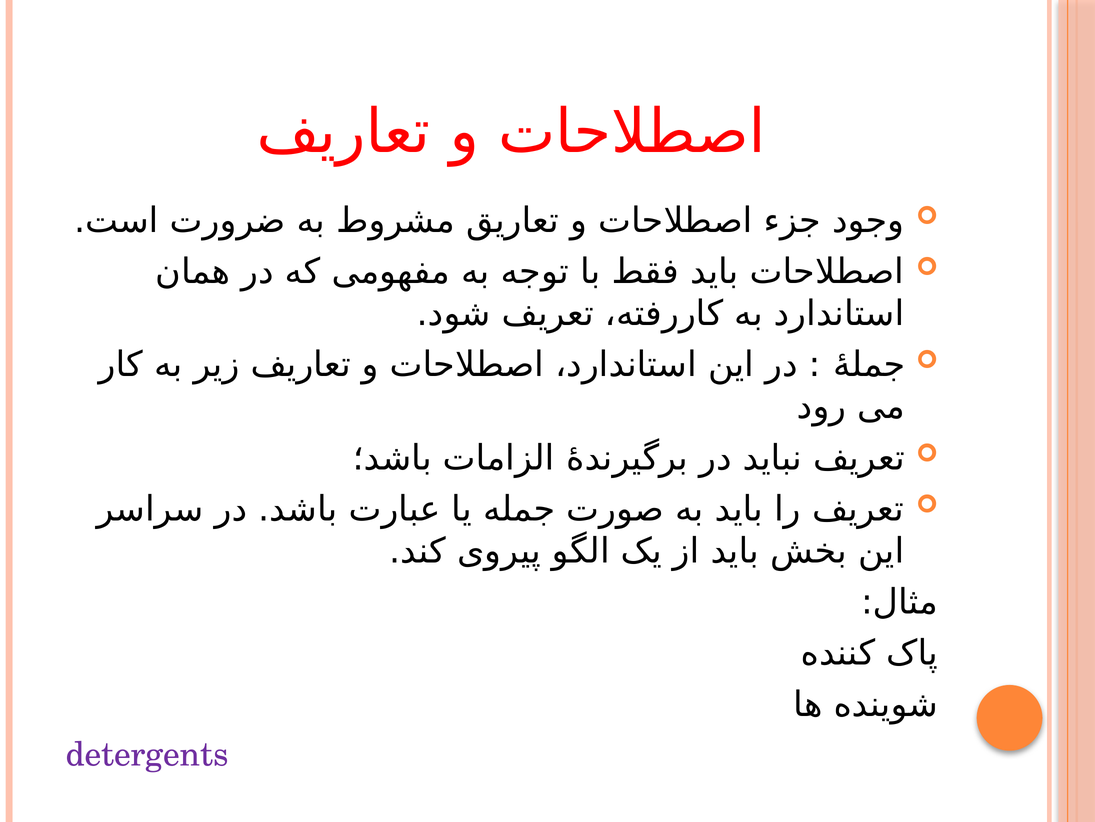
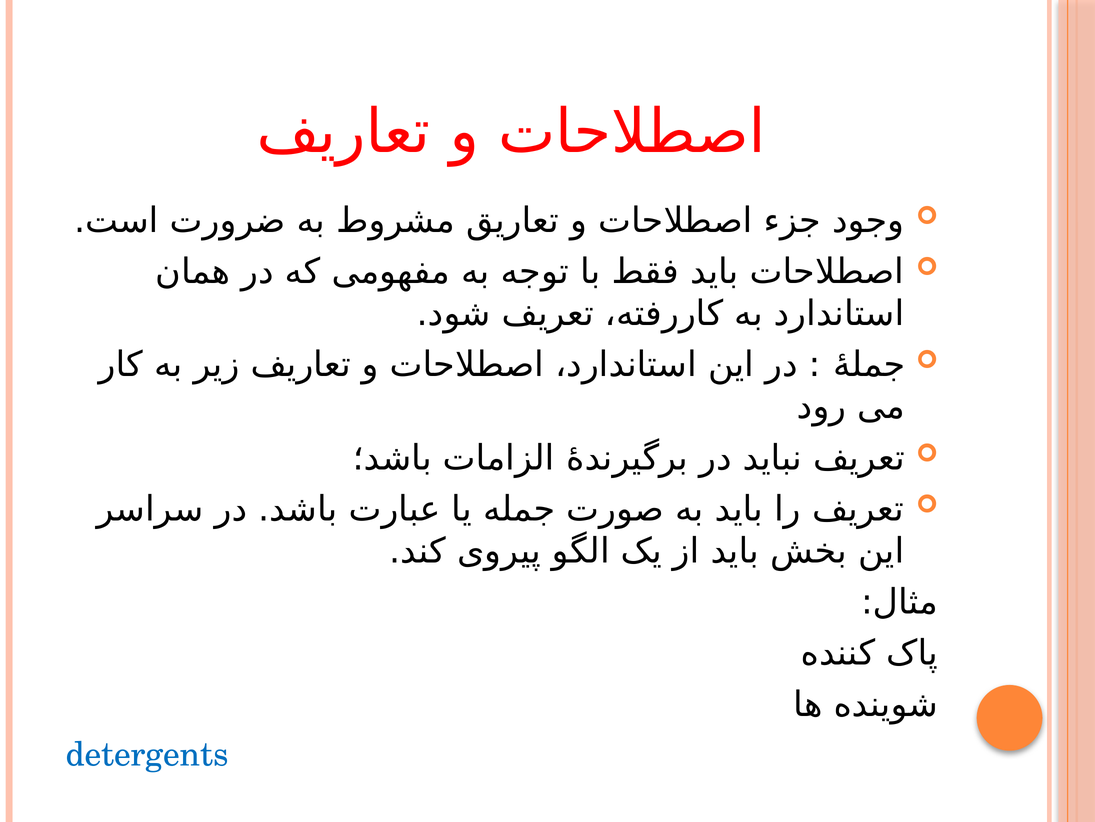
detergents colour: purple -> blue (147, 754)
